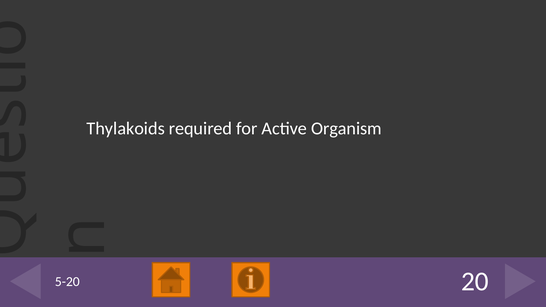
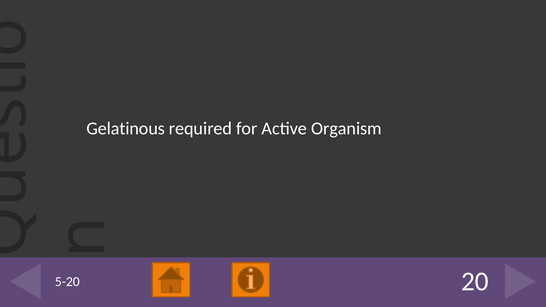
Thylakoids: Thylakoids -> Gelatinous (126, 129)
